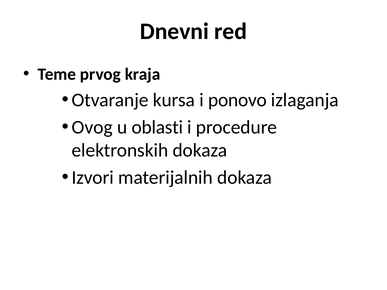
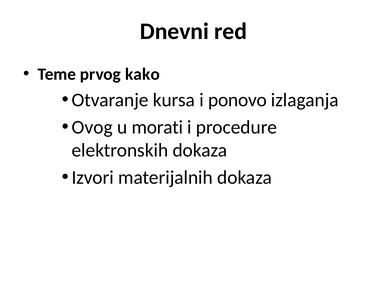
kraja: kraja -> kako (142, 74)
oblasti: oblasti -> morati (157, 127)
